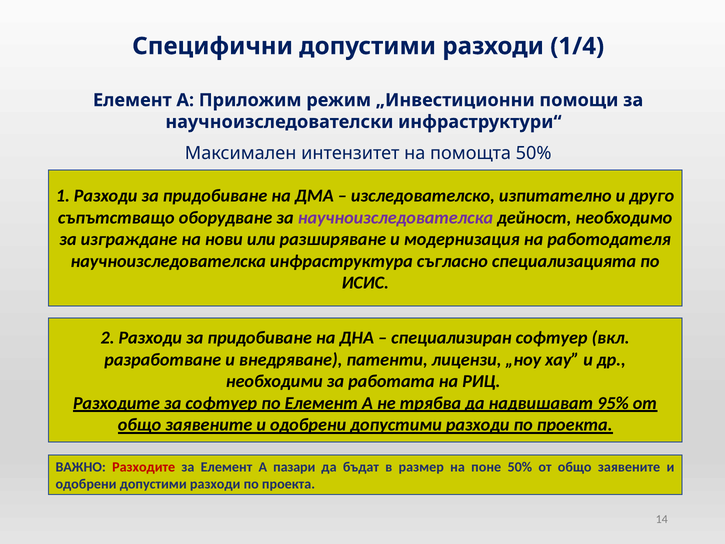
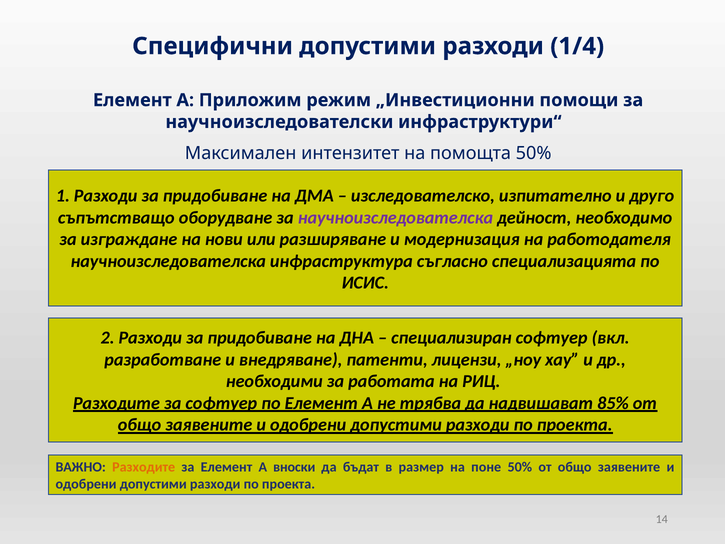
95%: 95% -> 85% (613, 403)
Разходите colour: red -> orange (144, 467)
пазари: пазари -> вноски (294, 467)
